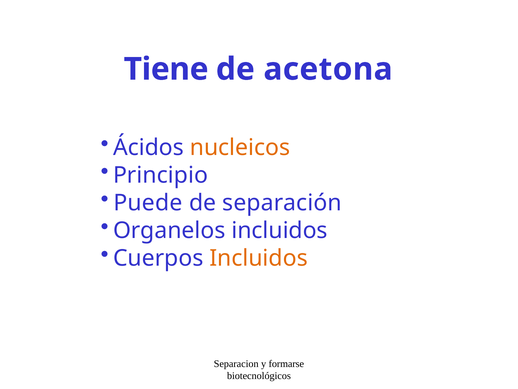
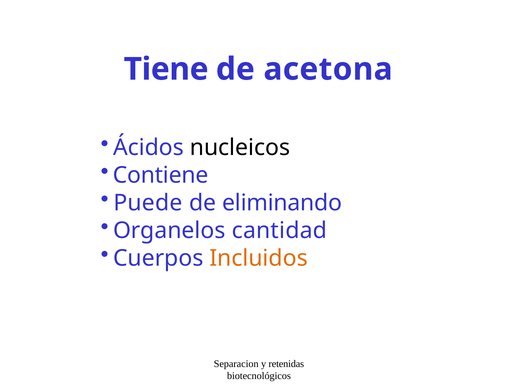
nucleicos colour: orange -> black (240, 147)
Principio: Principio -> Contiene (161, 175)
separación: separación -> eliminando (282, 203)
Organelos incluidos: incluidos -> cantidad (279, 230)
formarse: formarse -> retenidas (286, 363)
